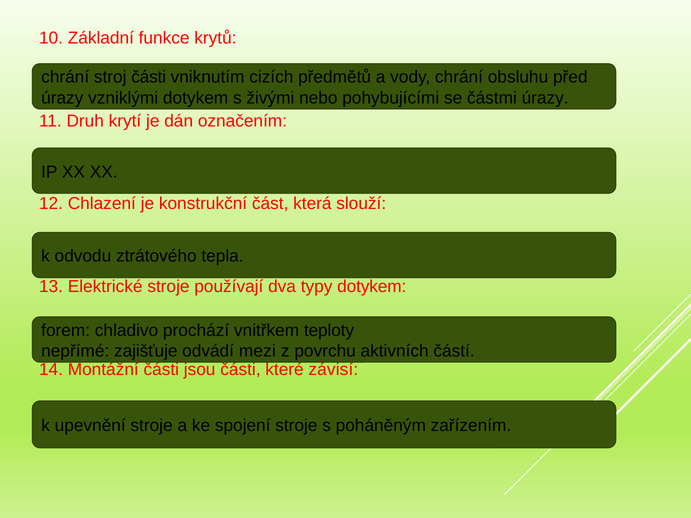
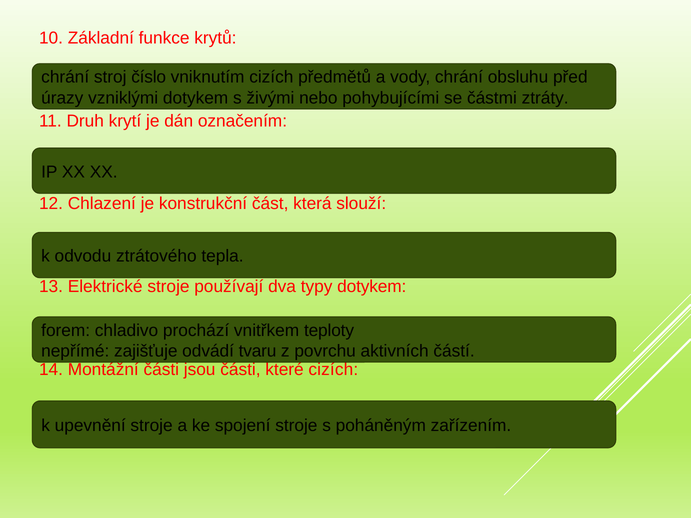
stroj části: části -> číslo (149, 77)
částmi úrazy: úrazy -> ztráty (545, 98)
mezi: mezi -> tvaru (258, 351)
které závisí: závisí -> cizích (333, 370)
